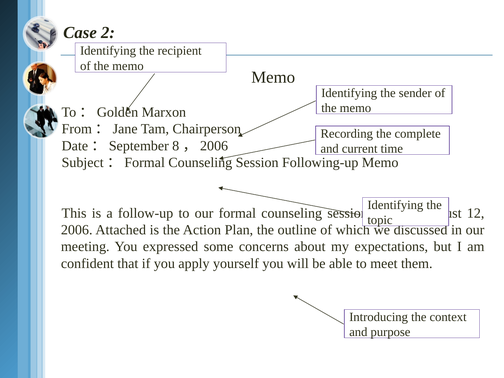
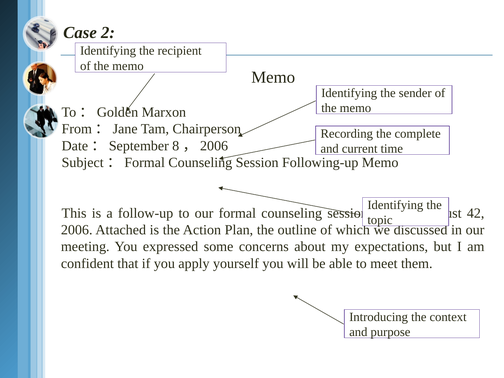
12: 12 -> 42 (476, 213)
